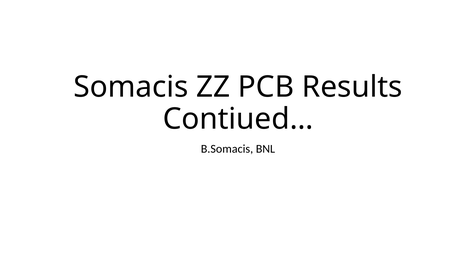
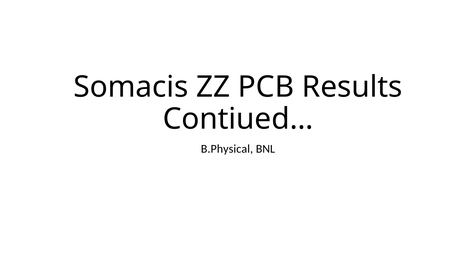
B.Somacis: B.Somacis -> B.Physical (227, 149)
